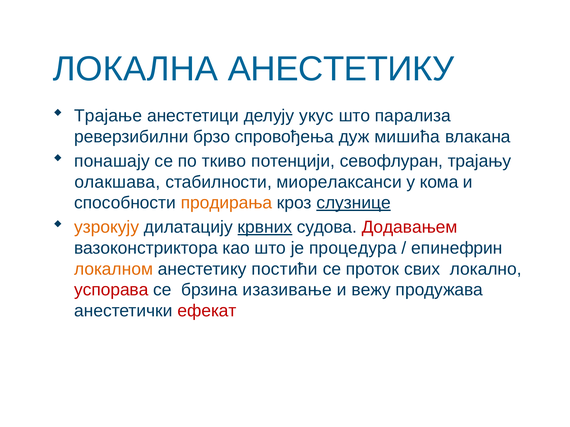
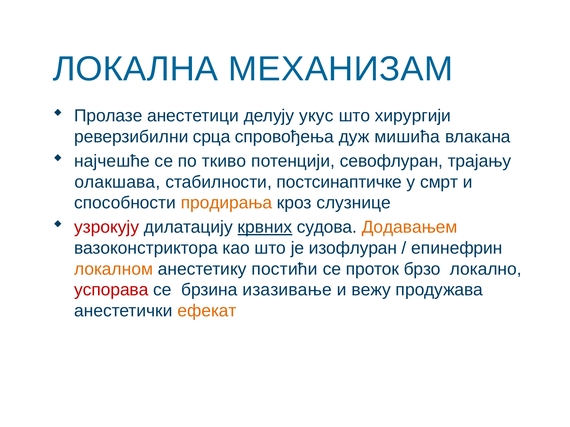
ЛОКАЛНА АНЕСТЕТИКУ: АНЕСТЕТИКУ -> МЕХАНИЗАМ (341, 69)
Трајање: Трајање -> Пролазе (108, 116)
парализа: парализа -> хирургији (413, 116)
брзо: брзо -> срца (212, 137)
понашају: понашају -> најчешће (112, 161)
миорелаксанси: миорелаксанси -> постсинаптичке (339, 182)
кома: кома -> смрт (439, 182)
слузнице underline: present -> none (354, 203)
узрокују colour: orange -> red (107, 227)
Додавањем colour: red -> orange (410, 227)
процедура: процедура -> изофлуран (353, 248)
свих: свих -> брзо (422, 269)
ефекат colour: red -> orange (207, 311)
